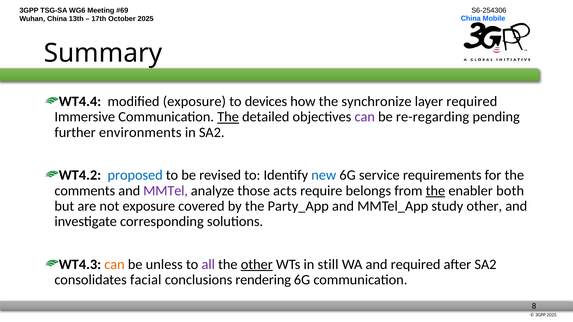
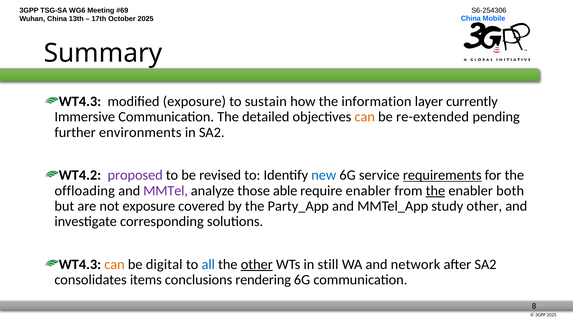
WT4.4: WT4.4 -> WT4.3 (80, 102)
devices: devices -> sustain (266, 102)
synchronize: synchronize -> information (376, 102)
layer required: required -> currently (472, 102)
The underline: present -> none (228, 117)
can colour: purple -> orange (365, 117)
re-regarding: re-regarding -> re-extended (433, 117)
proposed colour: blue -> purple (135, 175)
requirements underline: none -> present (442, 175)
comments: comments -> offloading (85, 191)
acts: acts -> able (285, 191)
require belongs: belongs -> enabler (368, 191)
unless: unless -> digital (164, 265)
all colour: purple -> blue (208, 265)
and required: required -> network (416, 265)
facial: facial -> items (146, 280)
